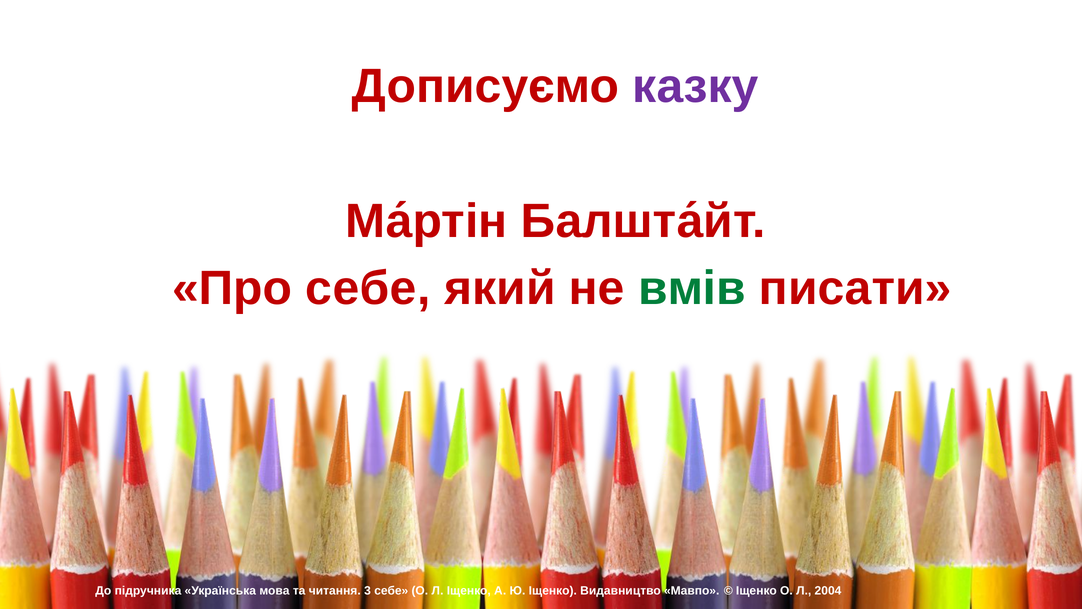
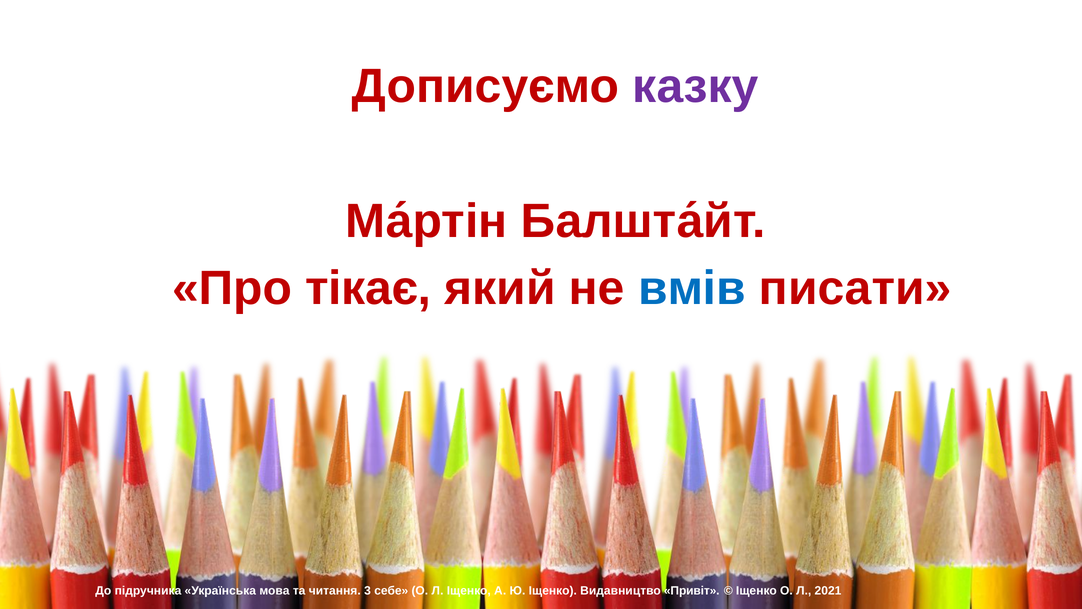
Про себе: себе -> тікає (368, 288)
вмів colour: green -> blue (692, 288)
Мавпо: Мавпо -> Привіт (692, 590)
2004: 2004 -> 2021 (828, 590)
